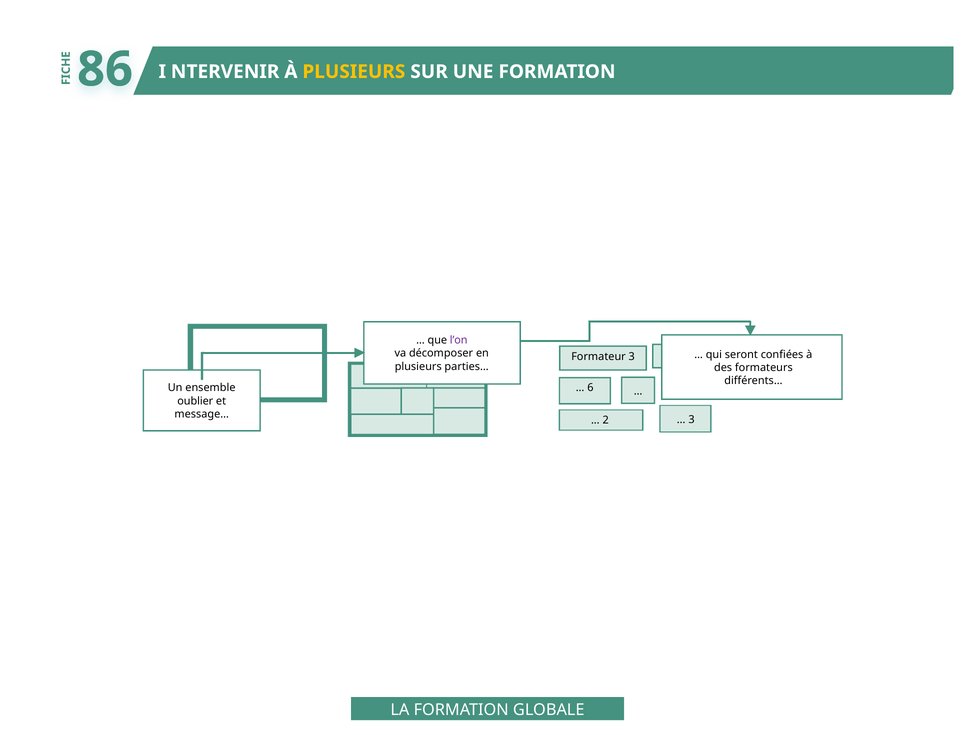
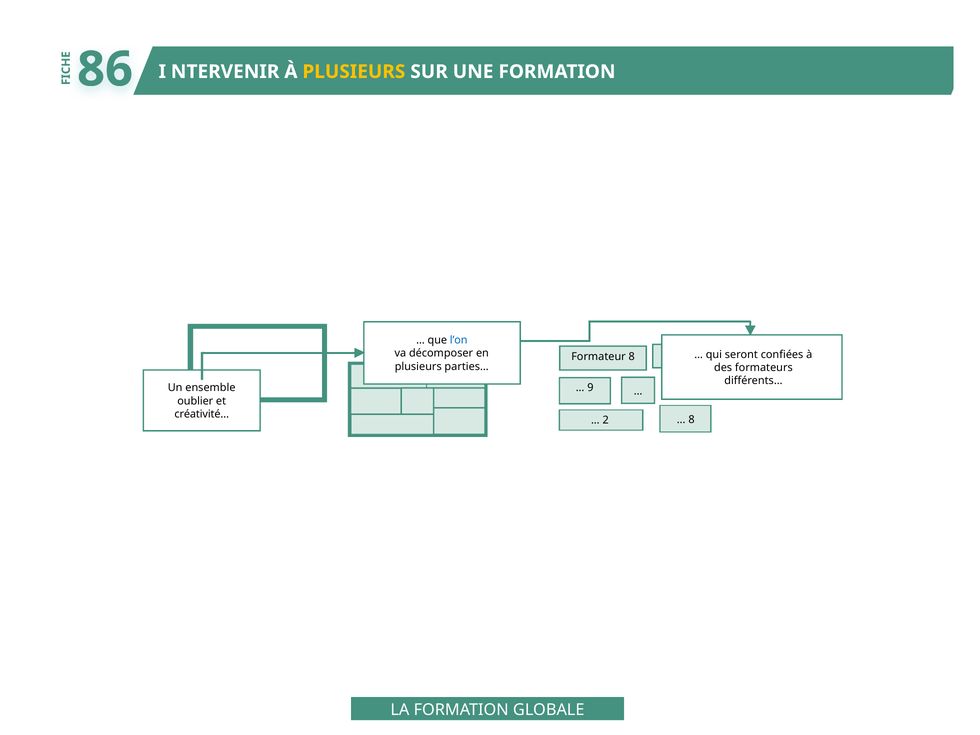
l’on colour: purple -> blue (459, 340)
Formateur 3: 3 -> 8 (632, 357)
6: 6 -> 9 (590, 388)
message…: message… -> créativité… (202, 414)
3: 3 -> 8 (692, 420)
